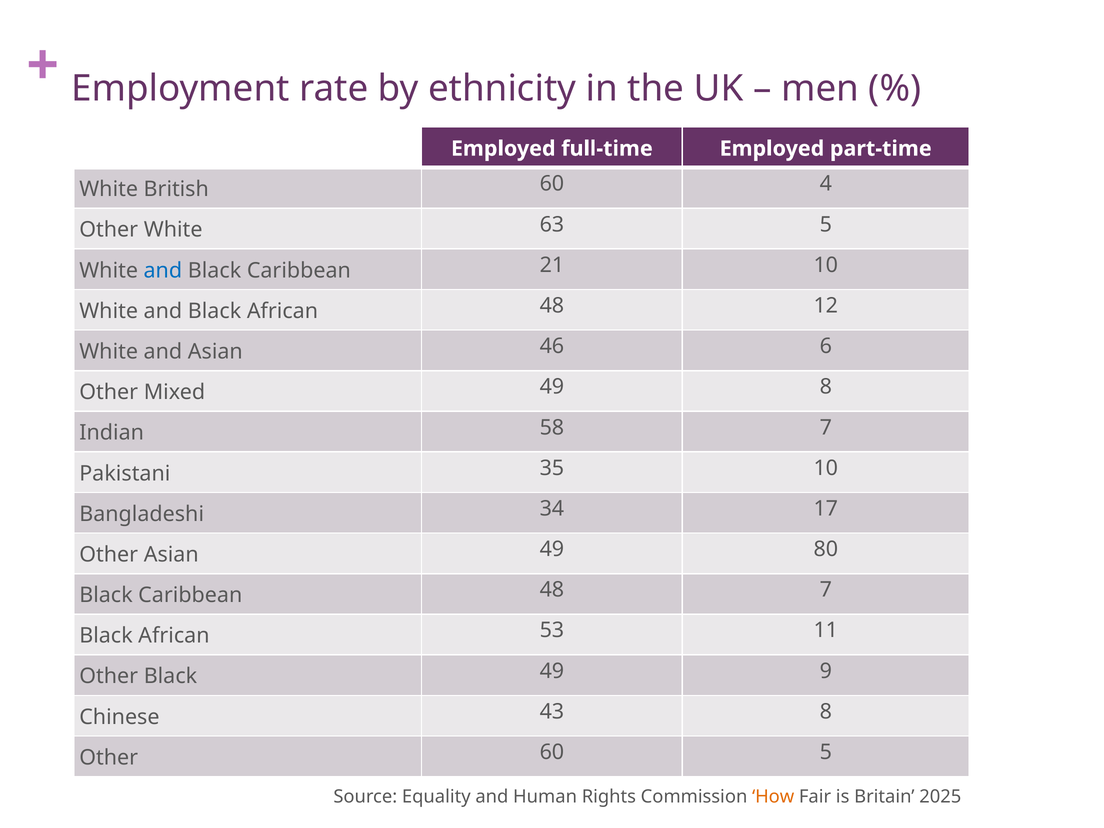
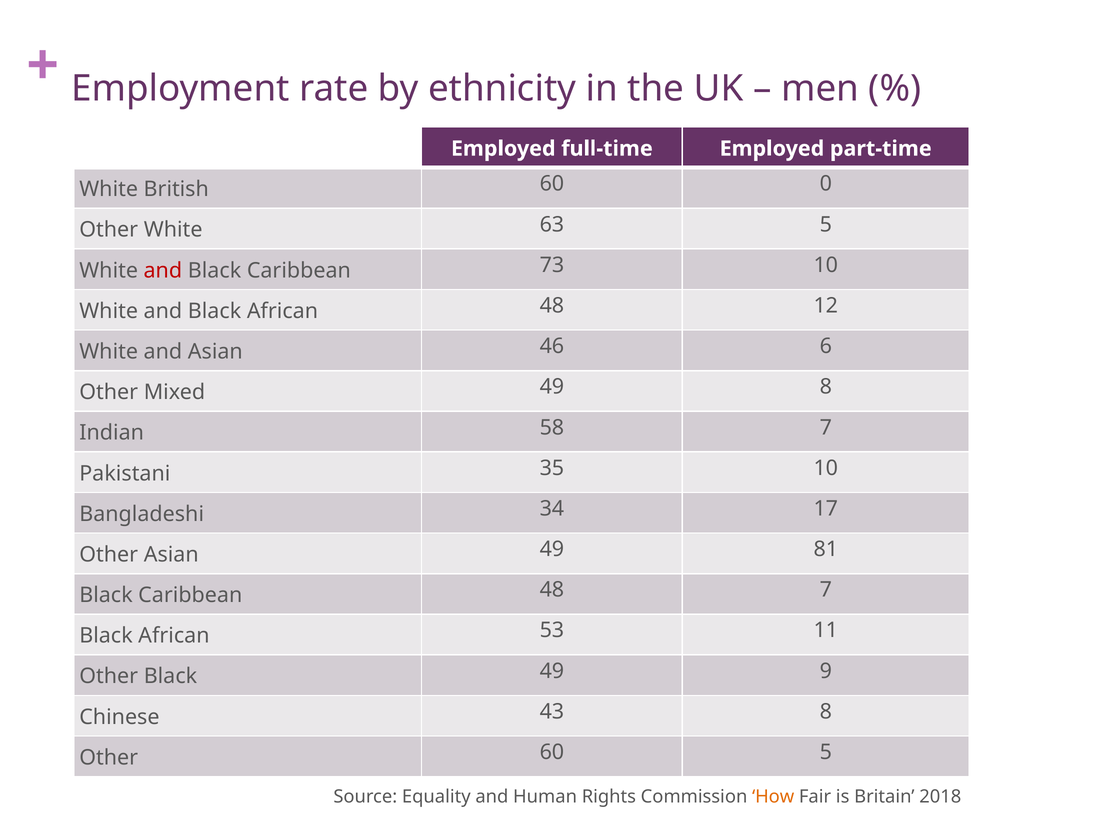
4: 4 -> 0 (826, 184)
and colour: blue -> red (163, 270)
21: 21 -> 73 (552, 265)
80: 80 -> 81 (826, 549)
2025: 2025 -> 2018 (940, 797)
